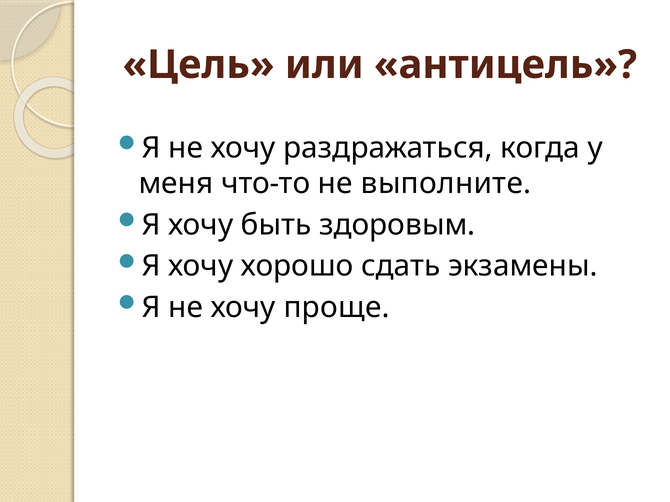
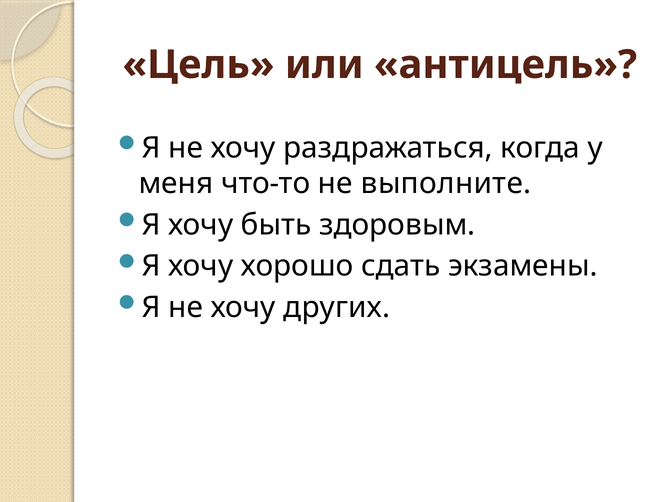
проще: проще -> других (337, 308)
